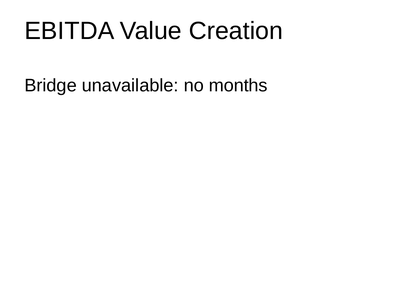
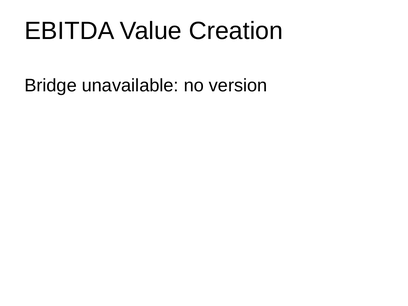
months: months -> version (238, 86)
